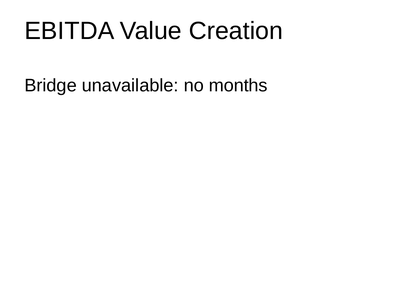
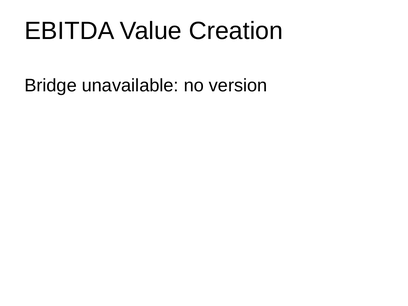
months: months -> version (238, 86)
